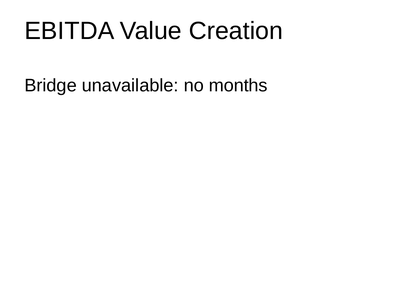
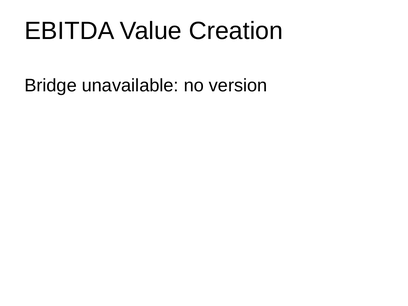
months: months -> version (238, 86)
